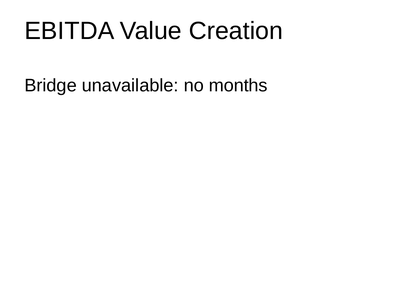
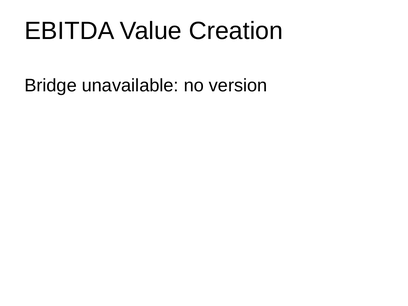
months: months -> version (238, 86)
